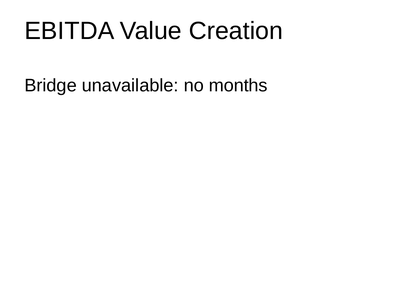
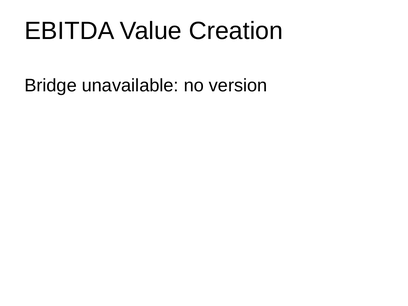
months: months -> version (238, 86)
